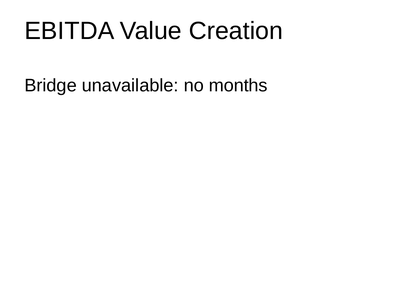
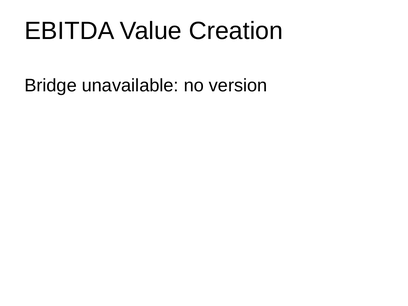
months: months -> version (238, 86)
